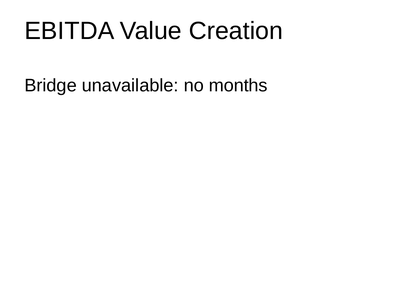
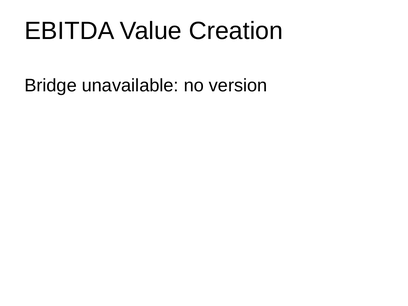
months: months -> version (238, 86)
